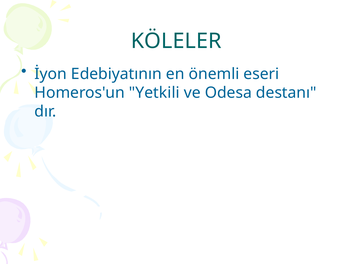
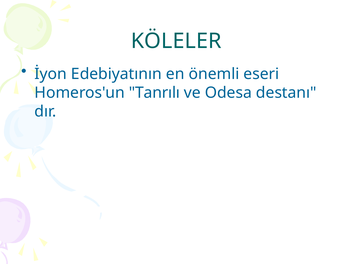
Yetkili: Yetkili -> Tanrılı (154, 93)
